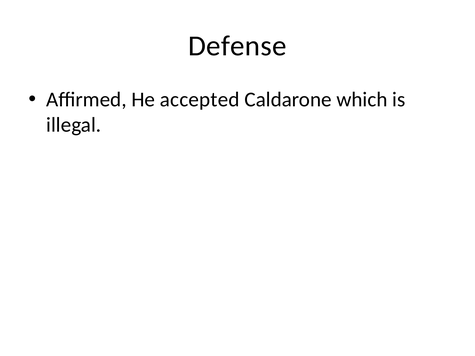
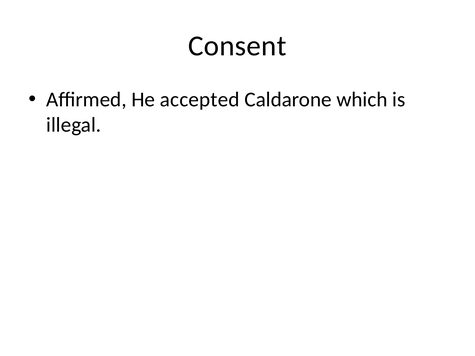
Defense: Defense -> Consent (237, 46)
